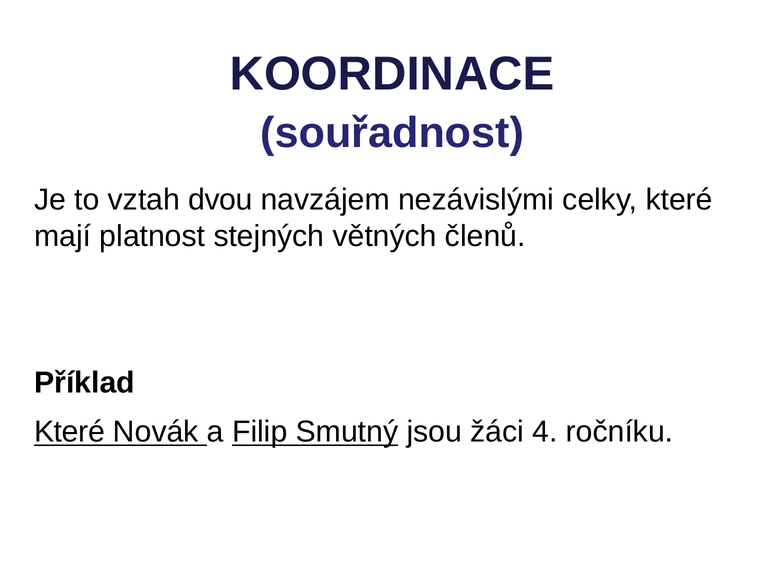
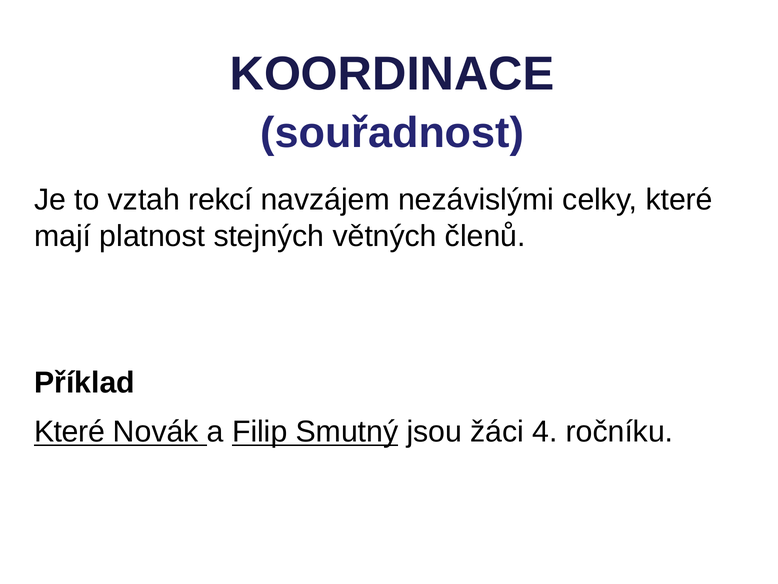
dvou: dvou -> rekcí (220, 200)
